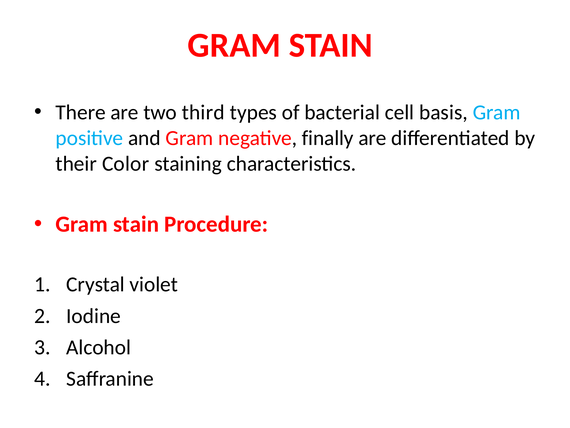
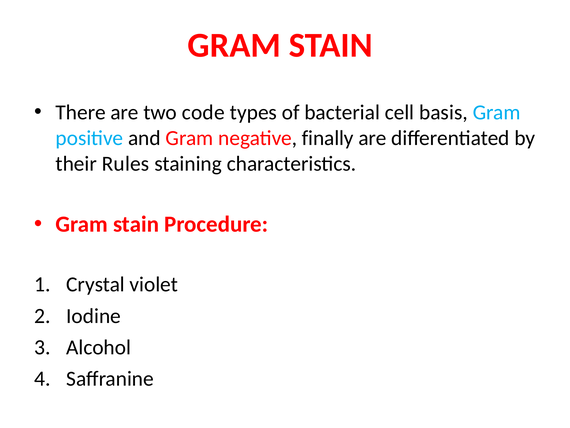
third: third -> code (203, 112)
Color: Color -> Rules (126, 164)
